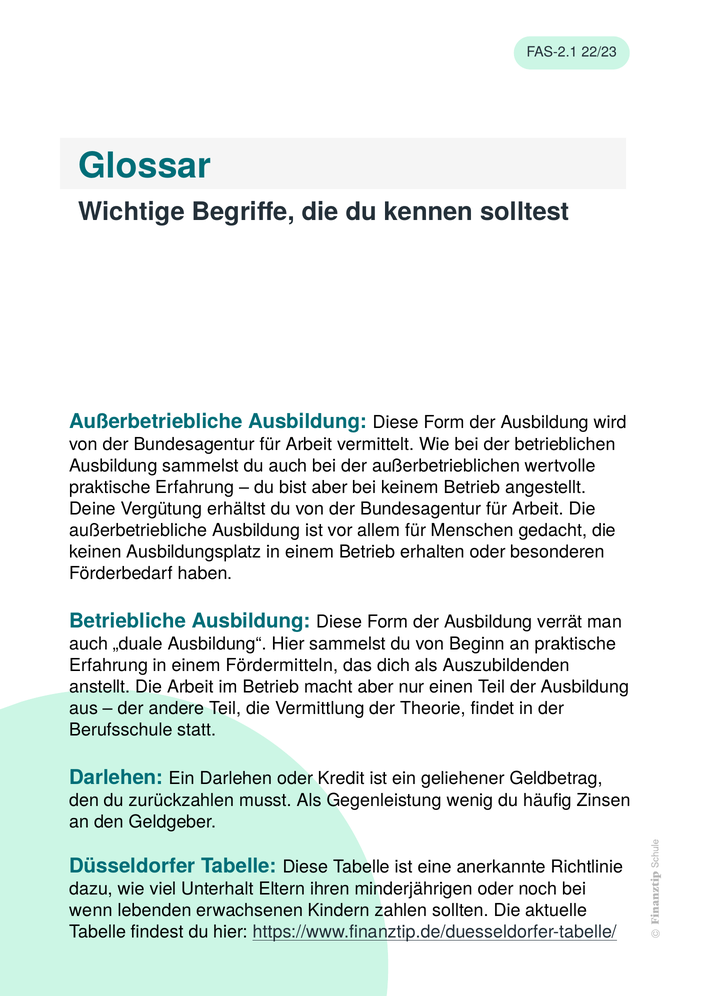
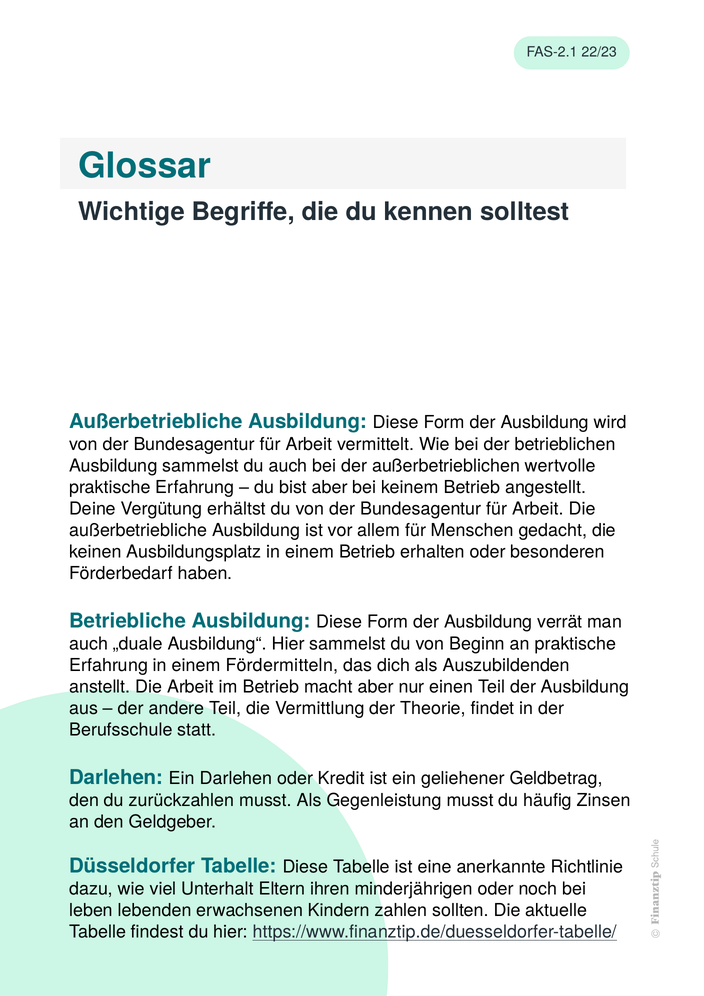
Gegenleistung wenig: wenig -> musst (470, 800)
wenn: wenn -> leben (91, 910)
